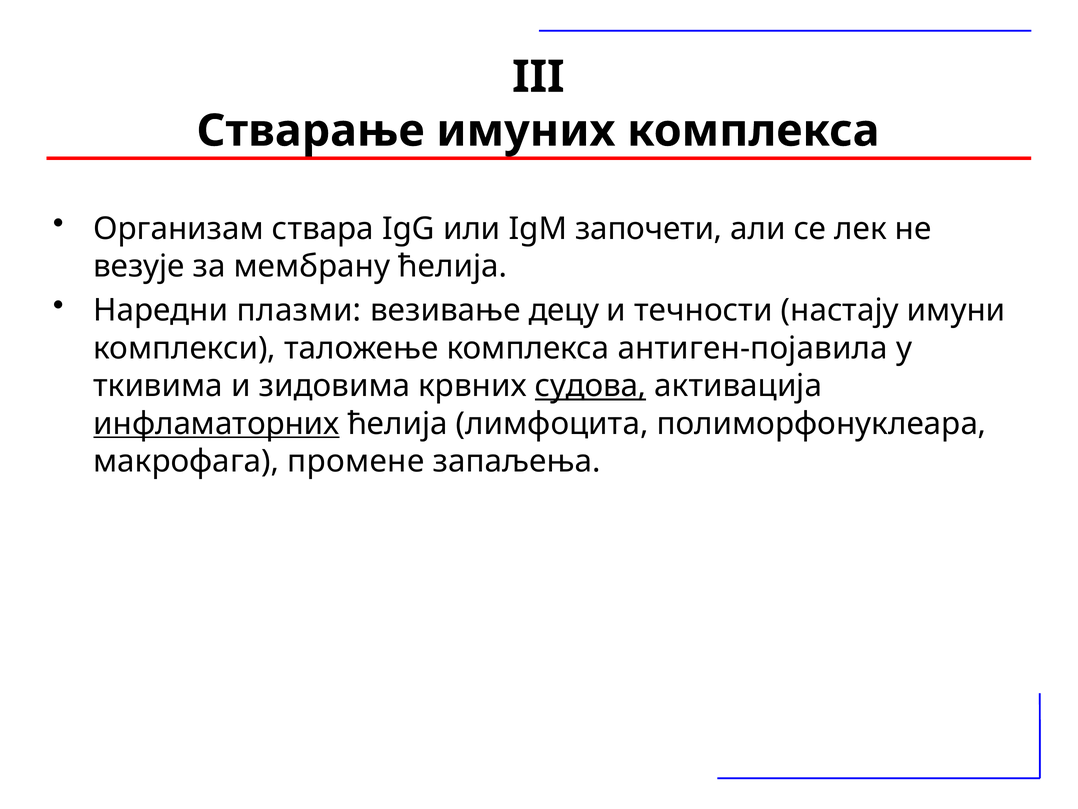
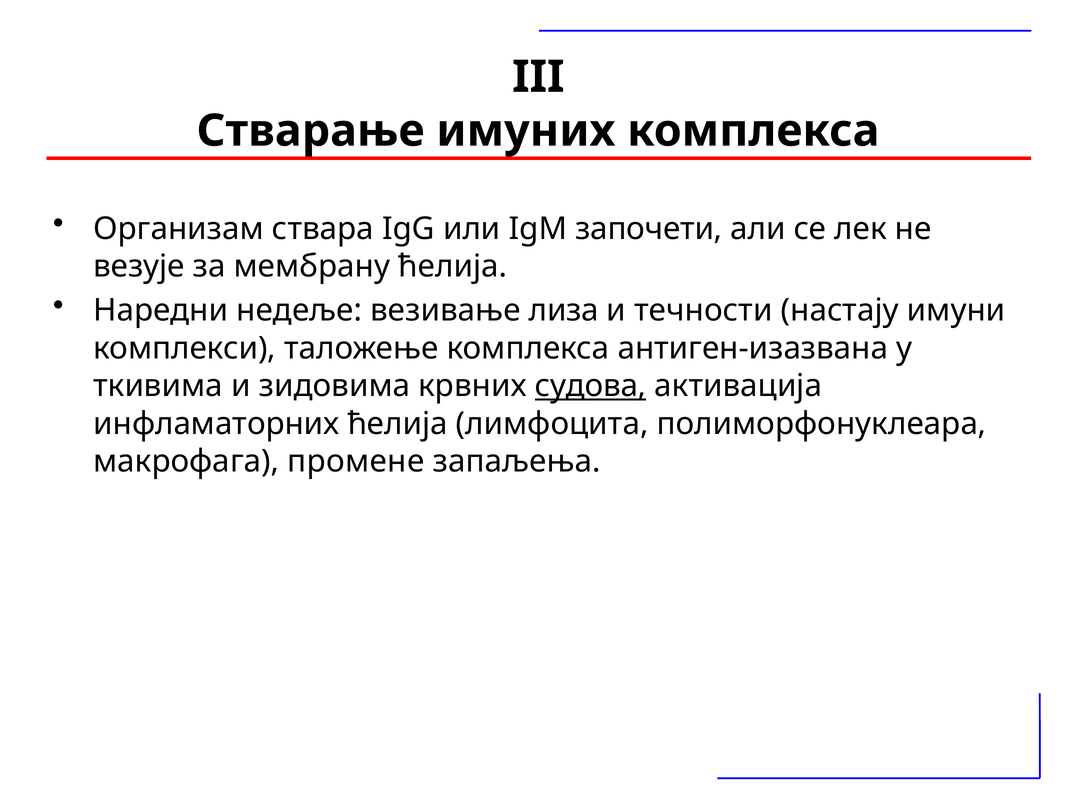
плазми: плазми -> недеље (299, 310)
децу: децу -> лиза (564, 310)
антиген-појавила: антиген-појавила -> антиген-изазвана (753, 348)
инфламаторних underline: present -> none (216, 423)
